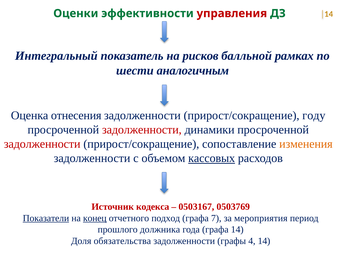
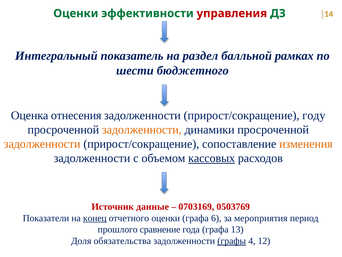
рисков: рисков -> раздел (200, 56)
аналогичным: аналогичным -> бюджетного (193, 71)
задолженности colour: red -> orange (142, 129)
задолженности colour: red -> orange (42, 144)
кодекса: кодекса -> данные (153, 206)
0503167: 0503167 -> 0703169 (196, 206)
Показатели underline: present -> none (46, 218)
отчетного подход: подход -> оценки (166, 218)
7: 7 -> 6 (216, 218)
должника: должника -> сравнение (160, 229)
графа 14: 14 -> 13 (237, 229)
графы underline: none -> present (232, 241)
4 14: 14 -> 12 (264, 241)
